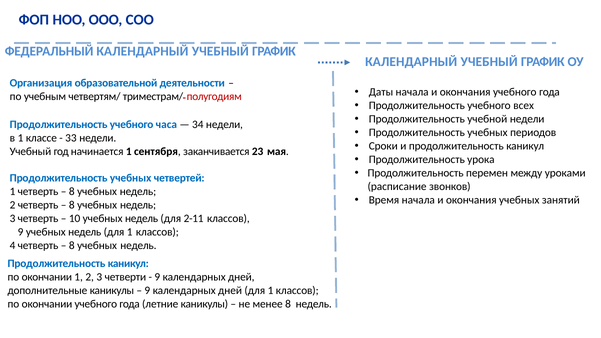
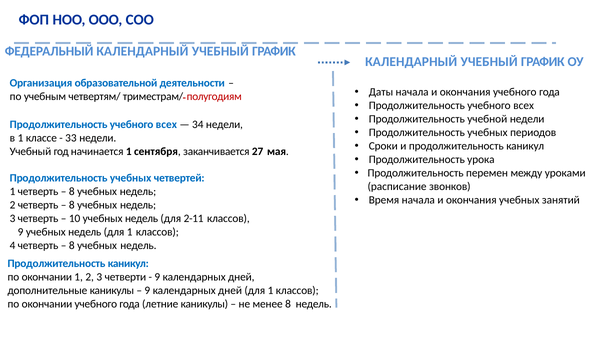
часа: часа -> всех (166, 125)
23: 23 -> 27 (258, 152)
